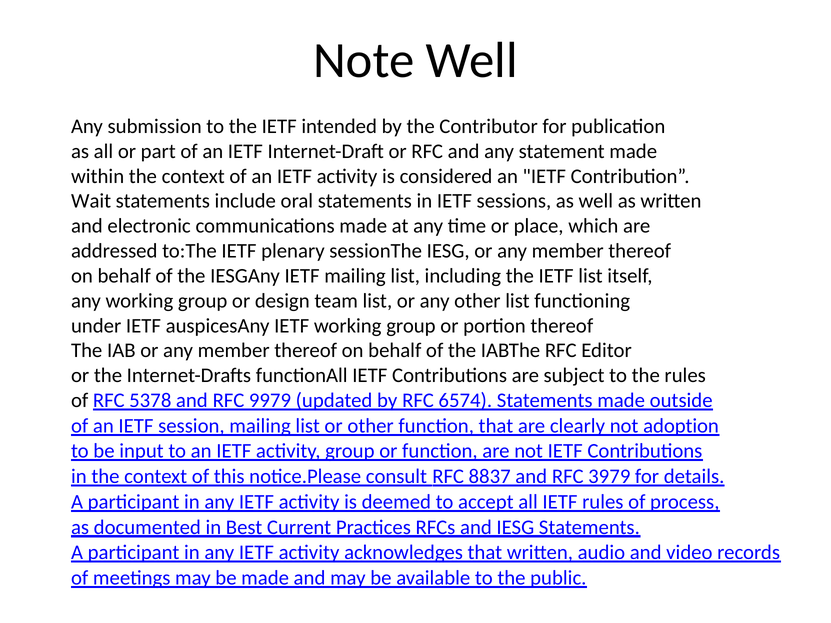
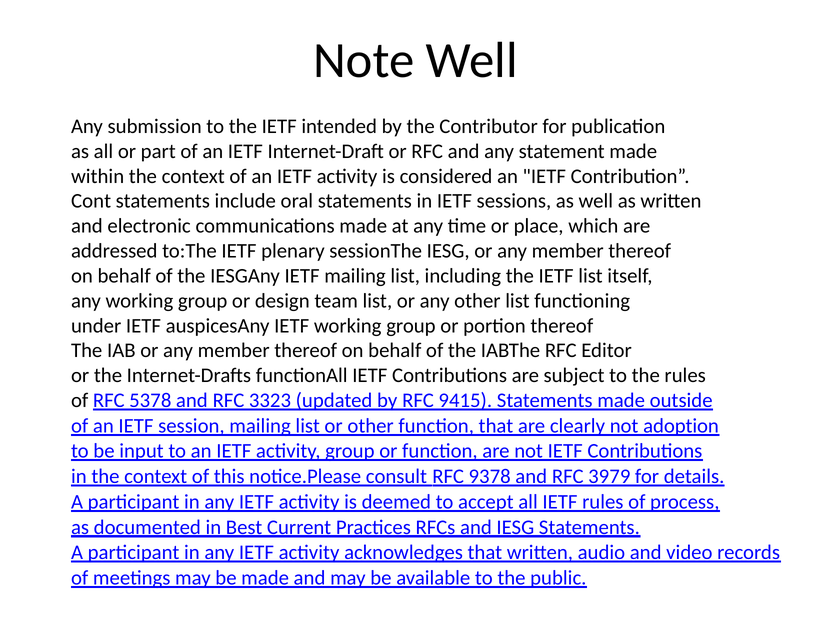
Wait: Wait -> Cont (91, 201)
9979: 9979 -> 3323 (270, 401)
6574: 6574 -> 9415 (465, 401)
8837: 8837 -> 9378 (490, 477)
